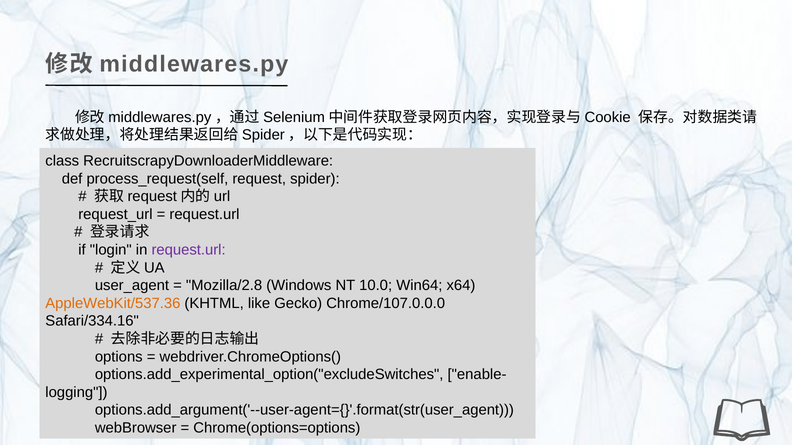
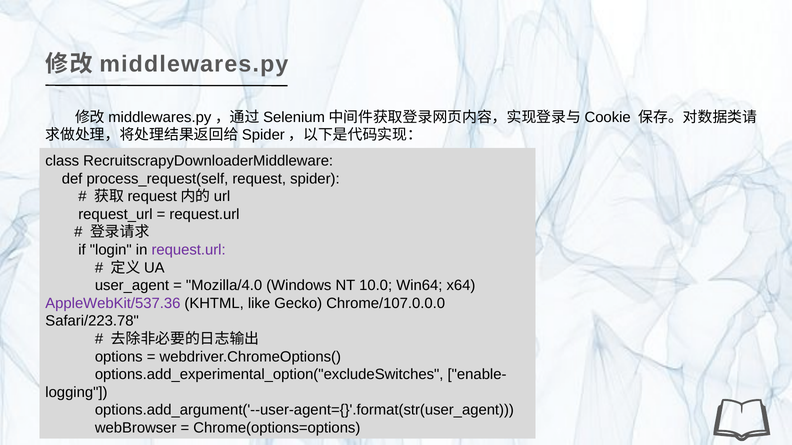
Mozilla/2.8: Mozilla/2.8 -> Mozilla/4.0 (224, 286)
AppleWebKit/537.36 colour: orange -> purple (113, 304)
Safari/334.16: Safari/334.16 -> Safari/223.78 (92, 321)
